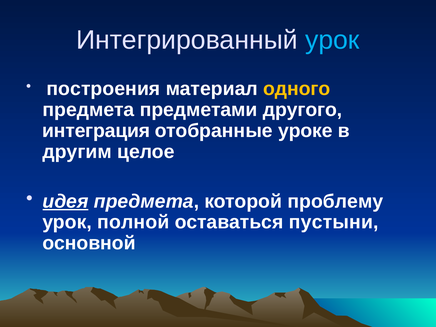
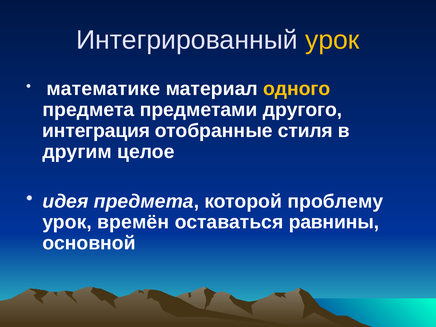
урок colour: light blue -> yellow (332, 40)
построения: построения -> математике (103, 89)
уроке: уроке -> стиля (305, 131)
идея underline: present -> none (65, 201)
полной: полной -> времён (133, 222)
пустыни: пустыни -> равнины (334, 222)
